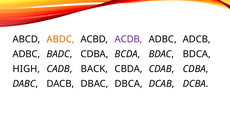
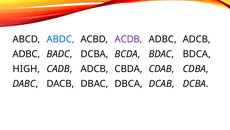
ABDC colour: orange -> blue (61, 39)
BADC CDBA: CDBA -> DCBA (94, 54)
CADB BACK: BACK -> ADCB (94, 69)
